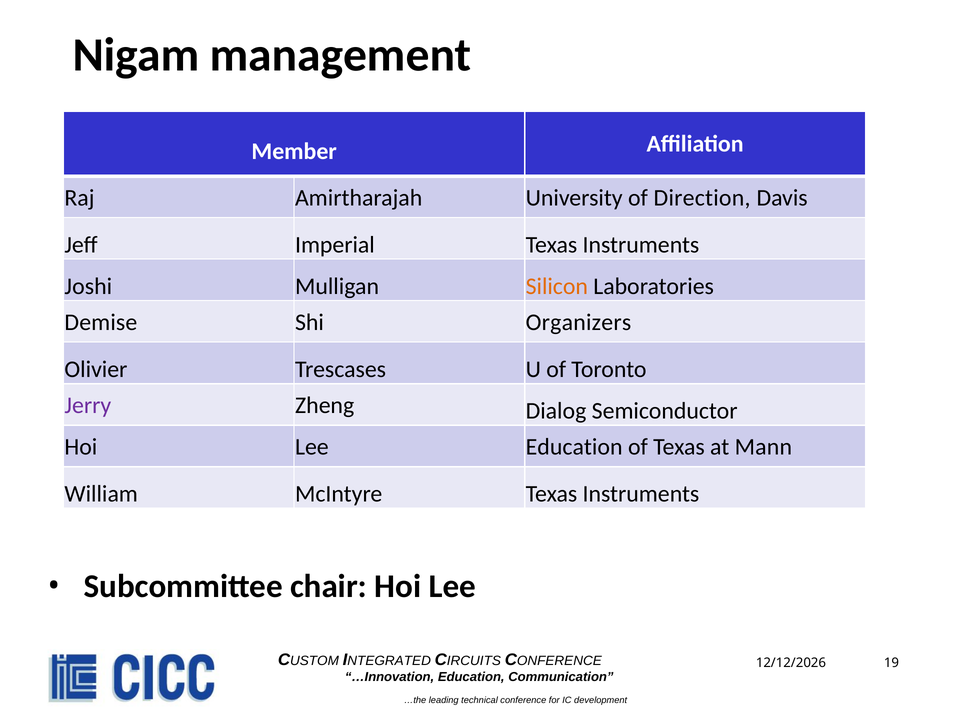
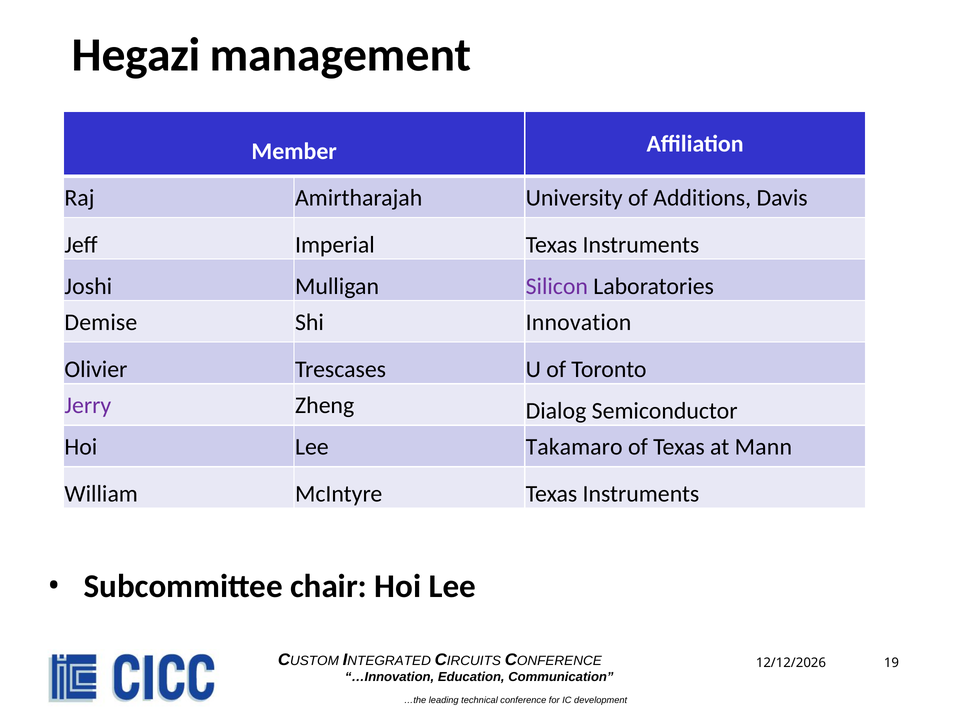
Nigam: Nigam -> Hegazi (136, 55)
Direction: Direction -> Additions (702, 198)
Silicon colour: orange -> purple (557, 286)
Organizers: Organizers -> Innovation (579, 322)
Lee Education: Education -> Takamaro (574, 447)
